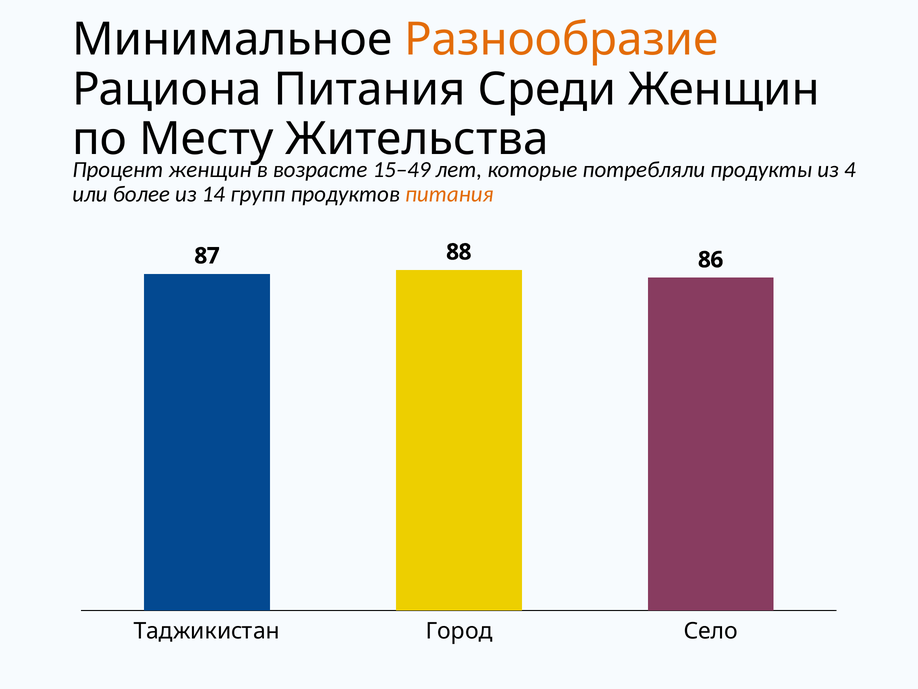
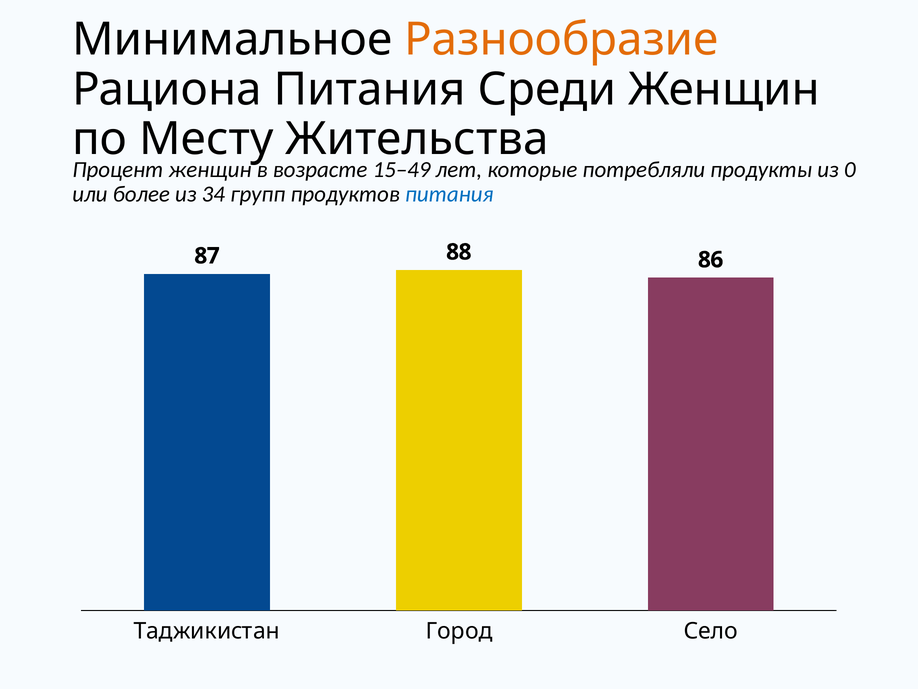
4: 4 -> 0 (850, 169)
14: 14 -> 34 (213, 194)
питания colour: orange -> blue (449, 194)
